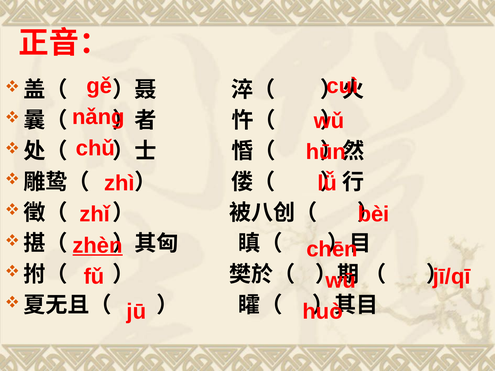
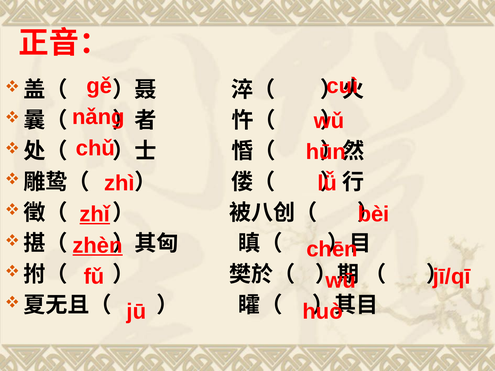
zhǐ underline: none -> present (95, 214)
